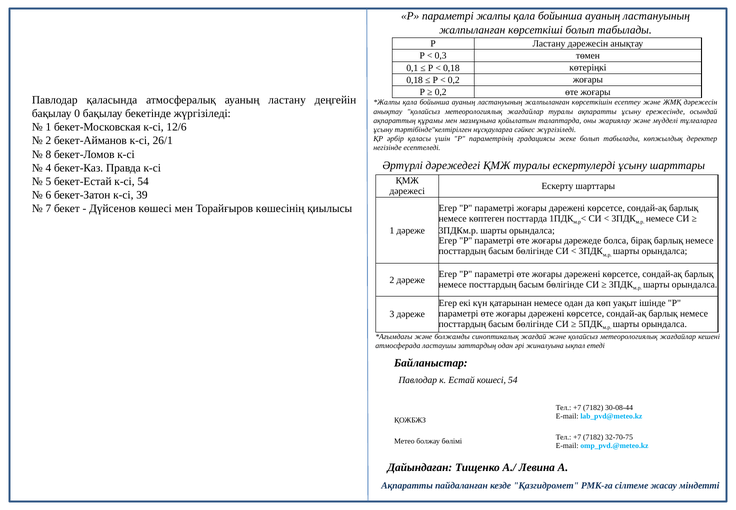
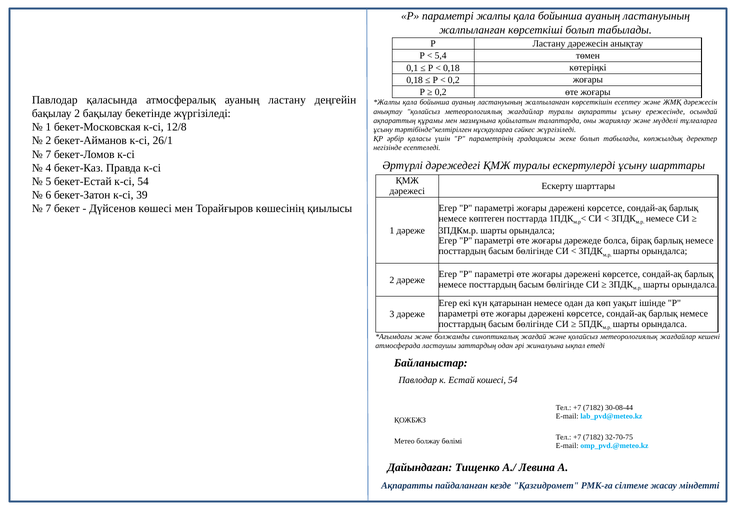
0,3: 0,3 -> 5,4 (441, 56)
бақылау 0: 0 -> 2 (77, 113)
12/6: 12/6 -> 12/8 (177, 127)
8: 8 -> 7 (48, 154)
